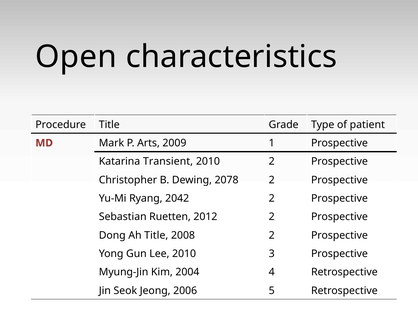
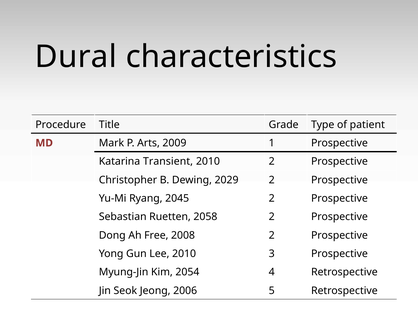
Open: Open -> Dural (76, 57)
2078: 2078 -> 2029 (227, 180)
2042: 2042 -> 2045 (177, 198)
2012: 2012 -> 2058 (205, 216)
Ah Title: Title -> Free (156, 235)
2004: 2004 -> 2054 (187, 272)
